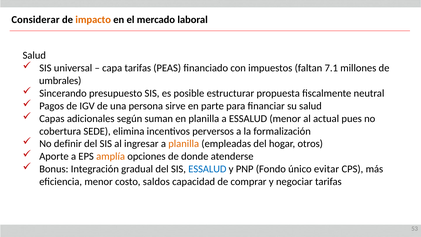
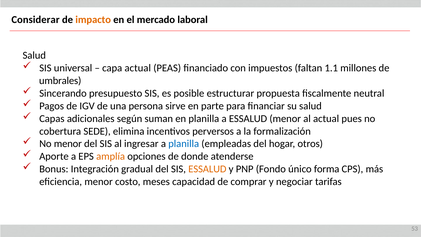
capa tarifas: tarifas -> actual (138, 68)
7.1: 7.1 -> 1.1 (331, 68)
No definir: definir -> menor (68, 144)
planilla colour: orange -> blue (184, 144)
ESSALUD colour: blue -> orange (207, 169)
evitar: evitar -> forma (327, 169)
saldos: saldos -> meses (156, 182)
